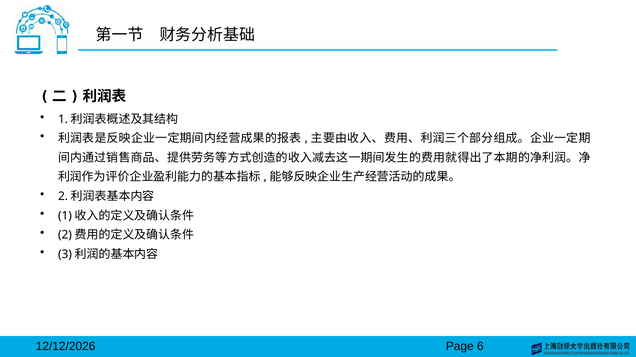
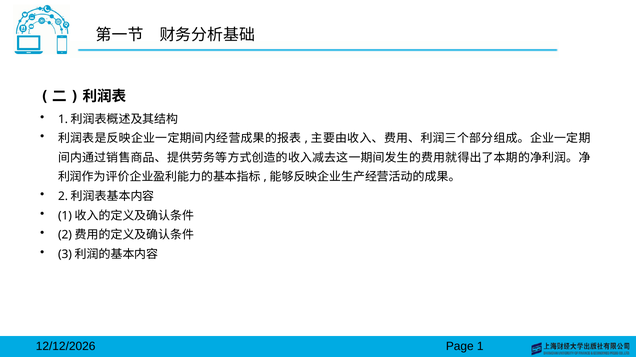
6: 6 -> 1 (480, 347)
